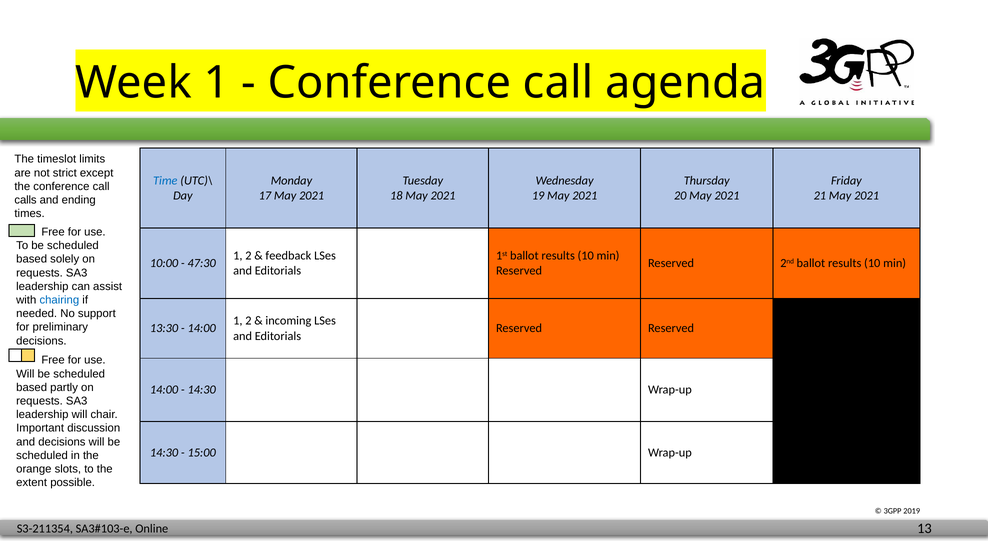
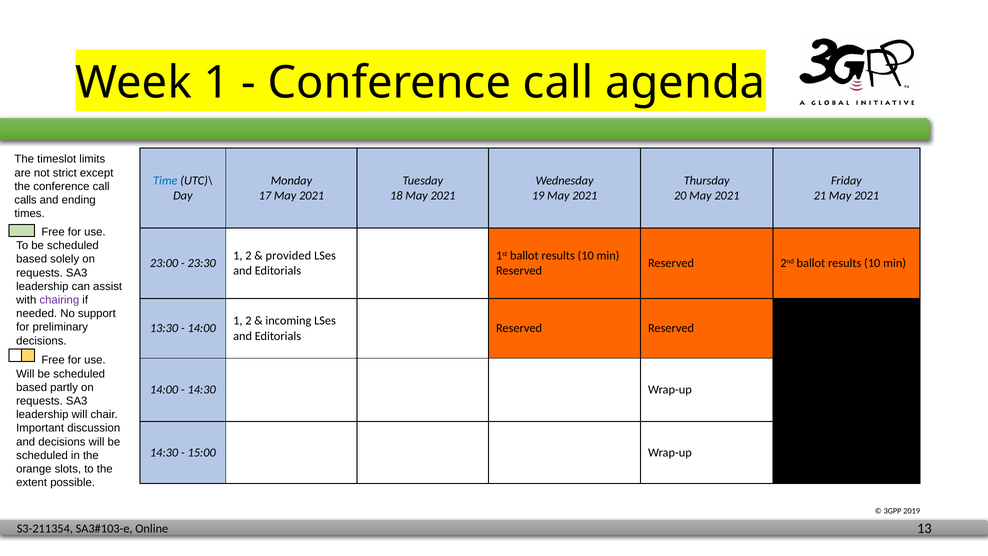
feedback: feedback -> provided (288, 256)
10:00: 10:00 -> 23:00 (164, 263)
47:30: 47:30 -> 23:30 (202, 263)
chairing colour: blue -> purple (59, 300)
